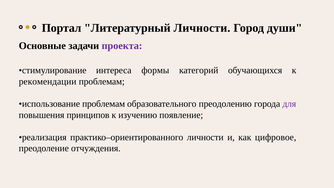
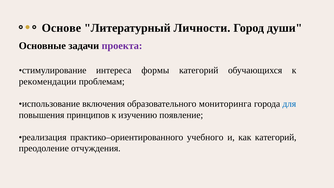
Портал: Портал -> Основе (61, 28)
использование проблемам: проблемам -> включения (104, 104)
преодолению: преодолению -> мониторинга (225, 104)
для colour: purple -> blue (289, 104)
практико–ориентированного личности: личности -> учебного (205, 137)
как цифровое: цифровое -> категорий (276, 137)
